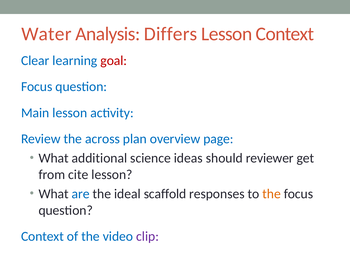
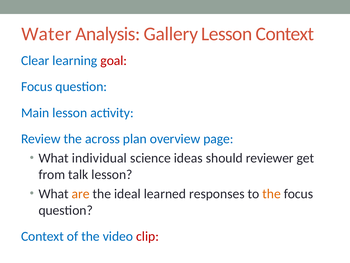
Differs: Differs -> Gallery (171, 34)
additional: additional -> individual (99, 158)
cite: cite -> talk (78, 174)
are colour: blue -> orange (81, 194)
scaffold: scaffold -> learned (165, 194)
clip colour: purple -> red (148, 236)
